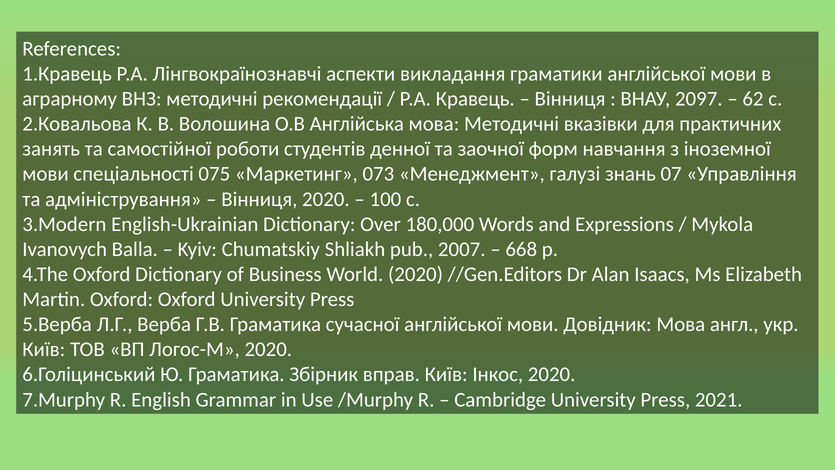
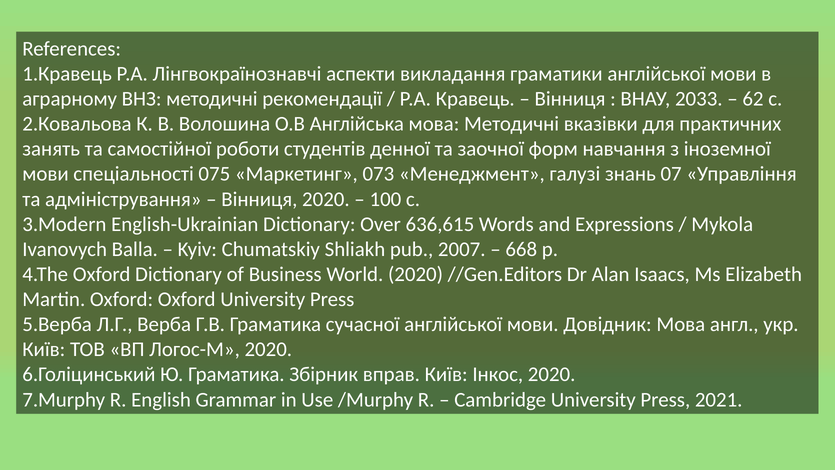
2097: 2097 -> 2033 (699, 99)
180,000: 180,000 -> 636,615 (440, 224)
